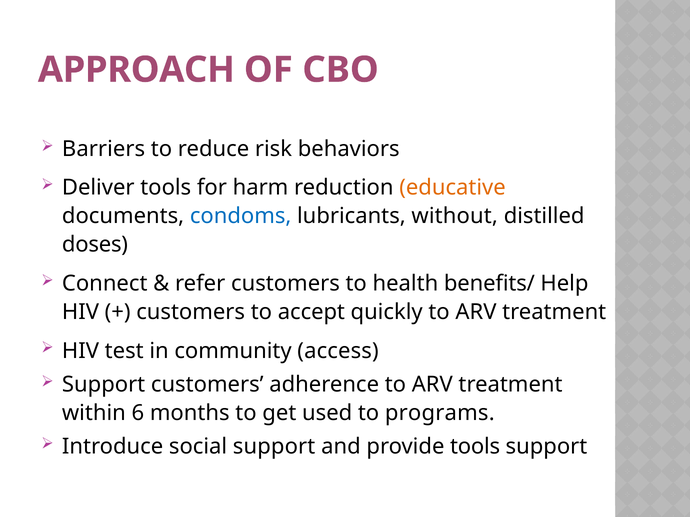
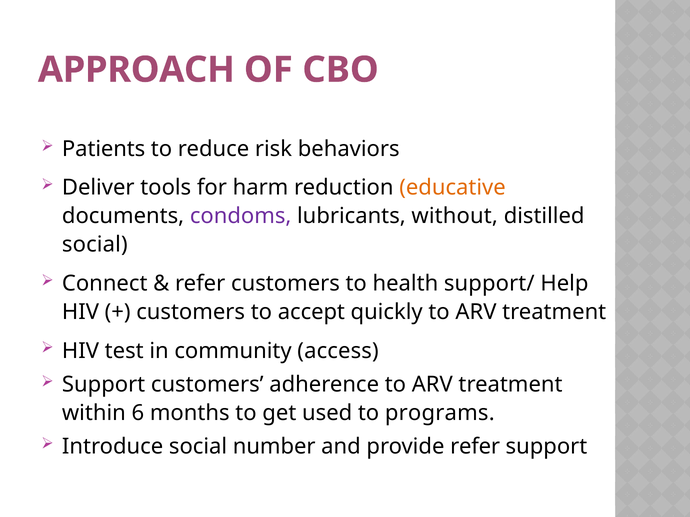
Barriers: Barriers -> Patients (104, 149)
condoms colour: blue -> purple (241, 216)
doses: doses -> social (95, 245)
benefits/: benefits/ -> support/ (489, 284)
social support: support -> number (274, 447)
provide tools: tools -> refer (475, 447)
